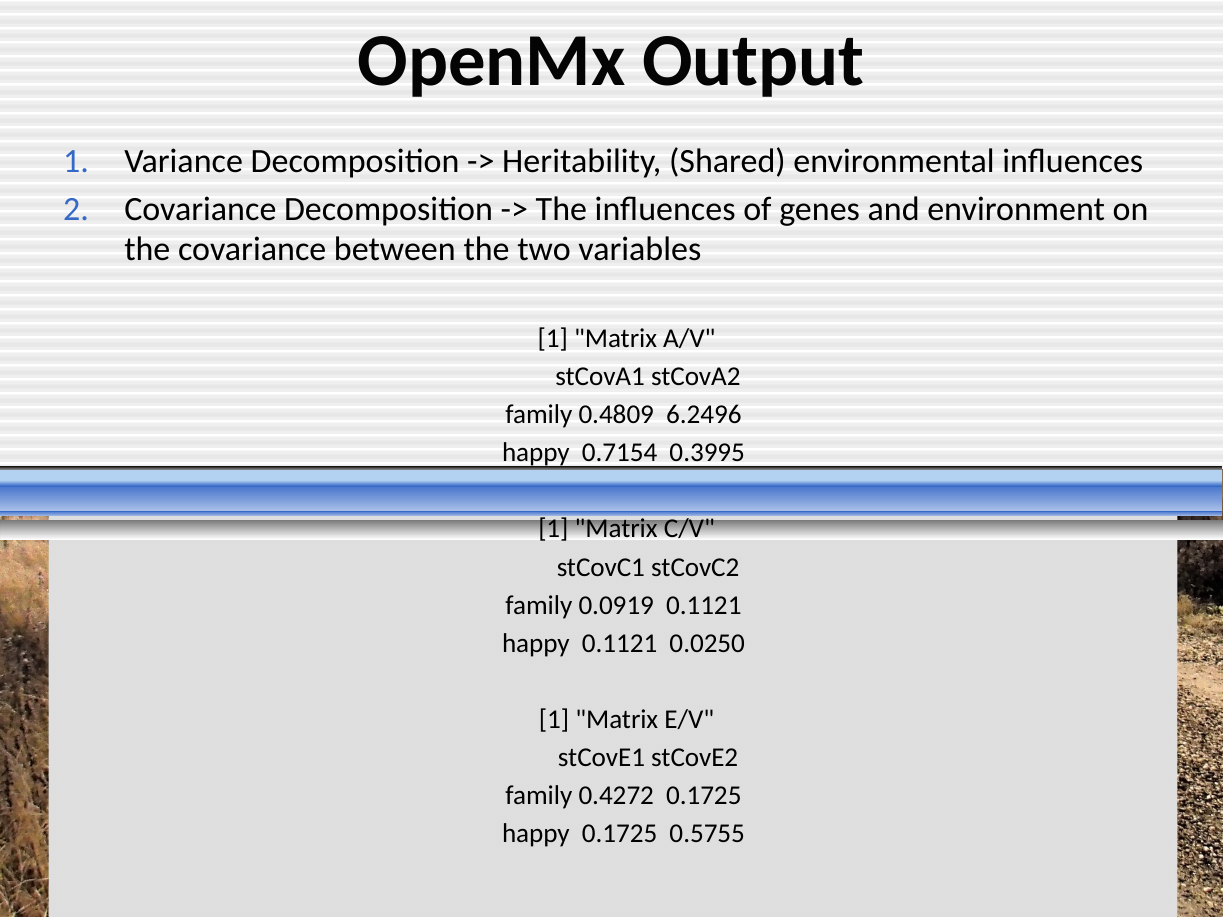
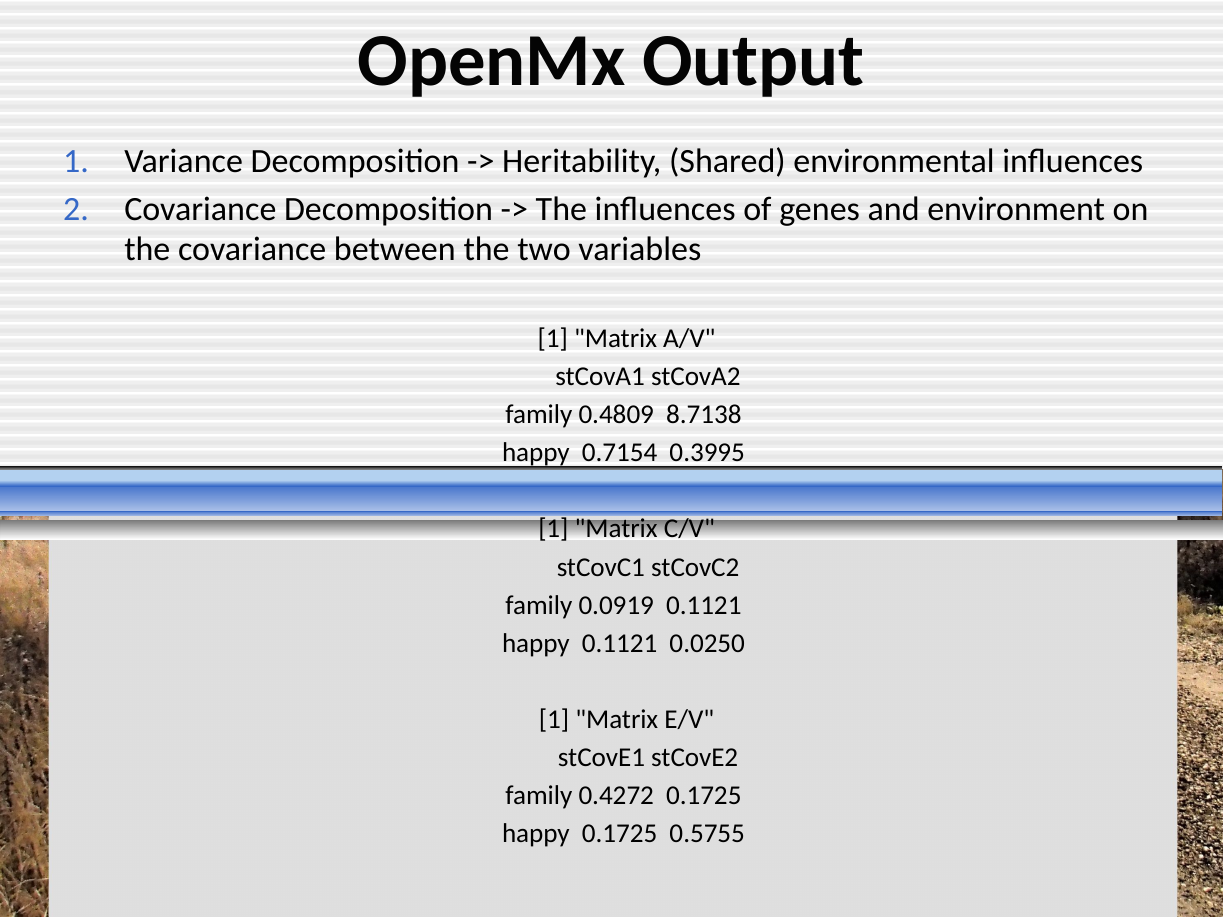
6.2496: 6.2496 -> 8.7138 (704, 415)
